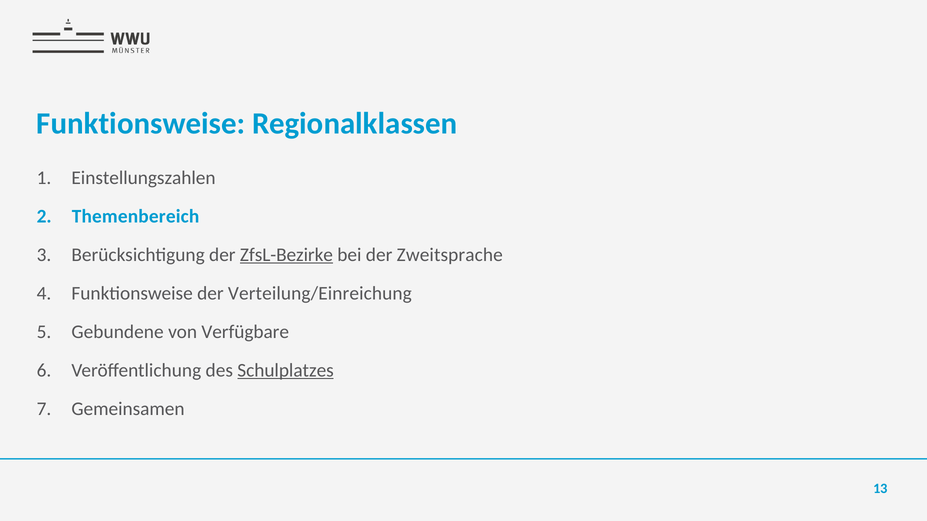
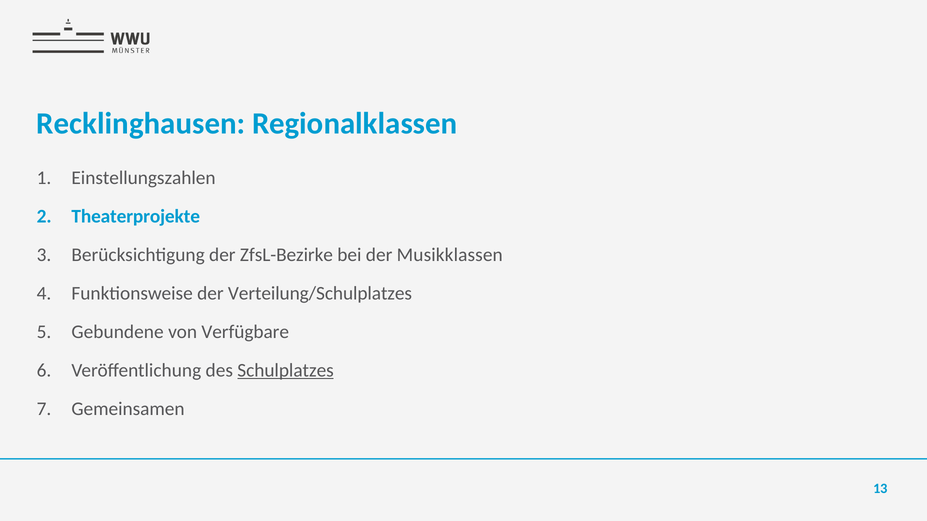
Funktionsweise: Funktionsweise -> Recklinghausen (141, 123)
Themenbereich: Themenbereich -> Theaterprojekte (136, 216)
ZfsL-Bezirke underline: present -> none (286, 255)
Zweitsprache: Zweitsprache -> Musikklassen (450, 255)
Verteilung/Einreichung: Verteilung/Einreichung -> Verteilung/Schulplatzes (320, 293)
